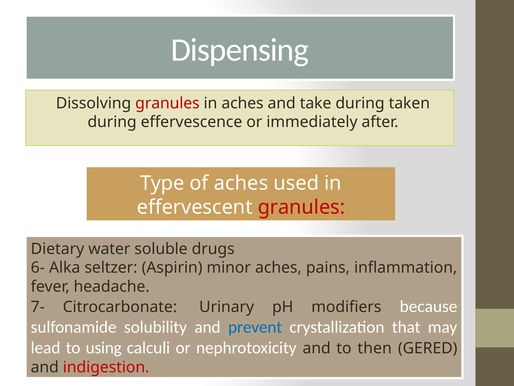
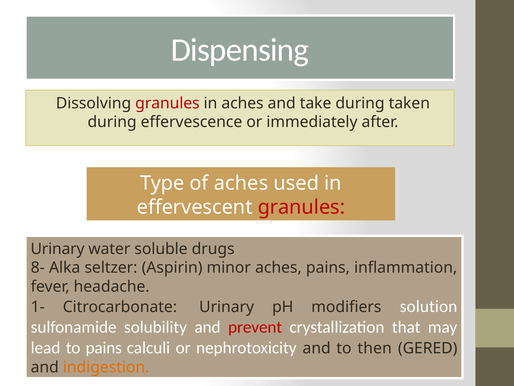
Dietary: Dietary -> Urinary (58, 249)
6-: 6- -> 8- (38, 267)
7-: 7- -> 1- (38, 307)
because: because -> solution (429, 306)
prevent colour: blue -> red (255, 327)
to using: using -> pains (104, 347)
indigestion colour: red -> orange (106, 367)
